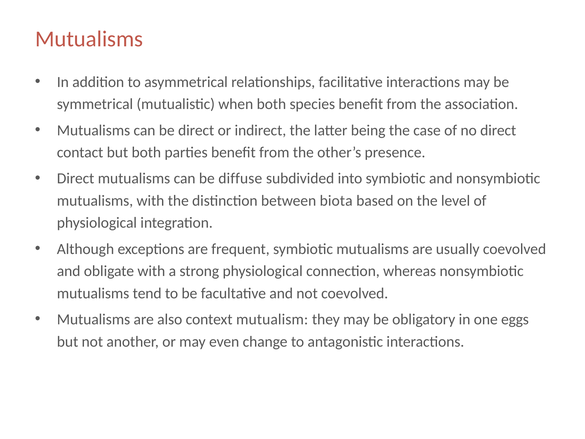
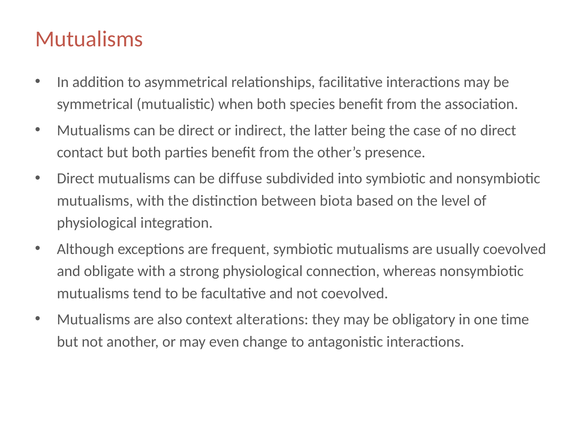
mutualism: mutualism -> alterations (272, 319)
eggs: eggs -> time (515, 319)
